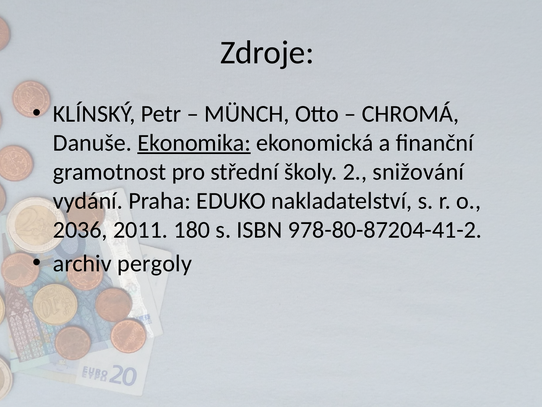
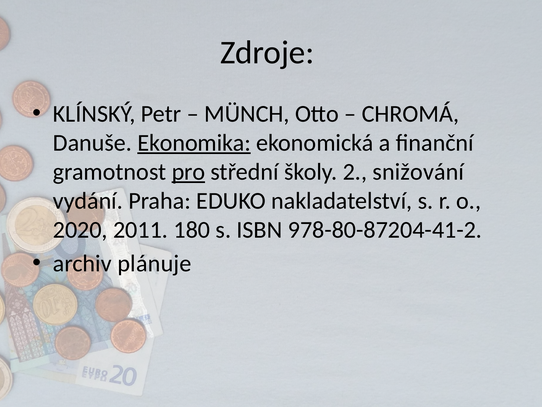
pro underline: none -> present (188, 172)
2036: 2036 -> 2020 (80, 229)
pergoly: pergoly -> plánuje (155, 263)
